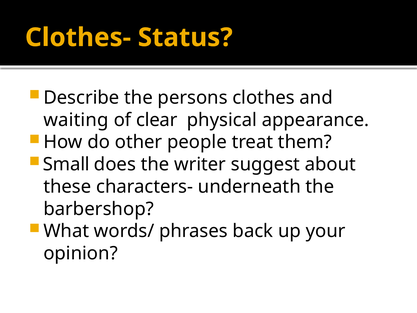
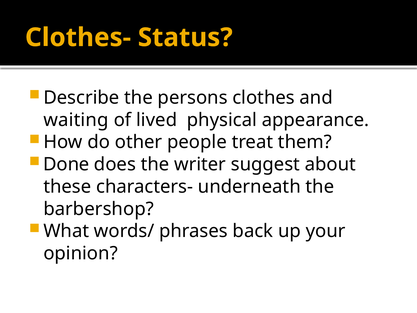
clear: clear -> lived (157, 120)
Small: Small -> Done (66, 164)
